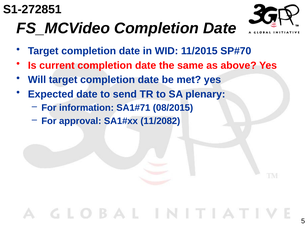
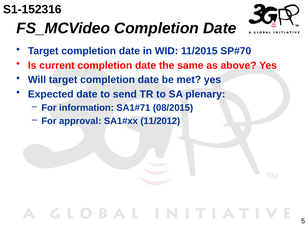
S1-272851: S1-272851 -> S1-152316 (32, 10)
11/2082: 11/2082 -> 11/2012 (160, 121)
